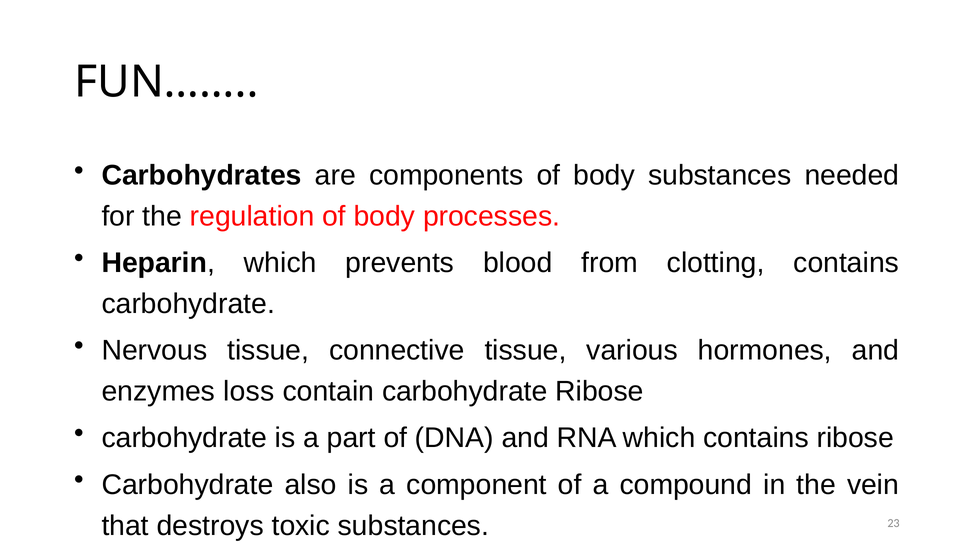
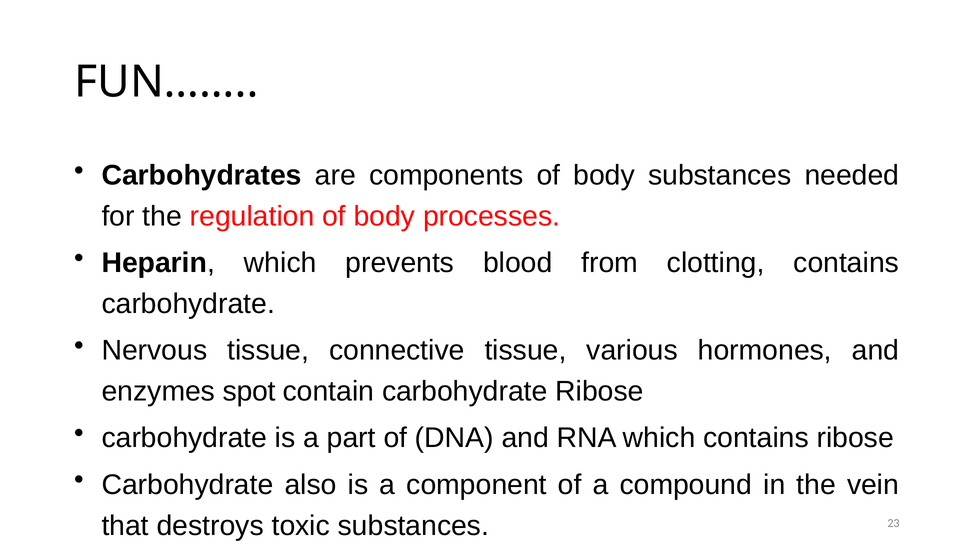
loss: loss -> spot (249, 391)
